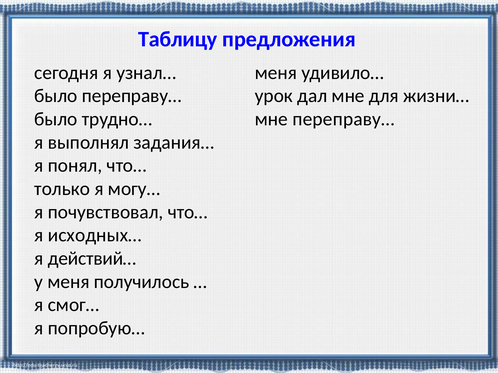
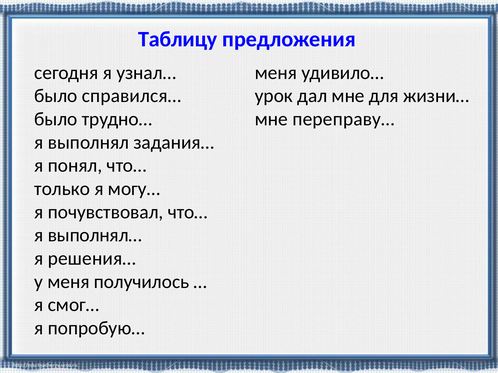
было переправу…: переправу… -> справился… (132, 96)
исходных…: исходных… -> выполнял… (95, 236)
действий…: действий… -> решения… (92, 259)
